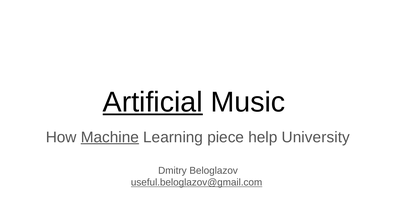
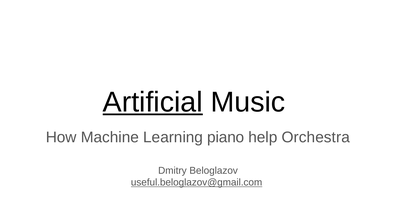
Machine underline: present -> none (110, 137)
piece: piece -> piano (226, 137)
University: University -> Orchestra (316, 137)
